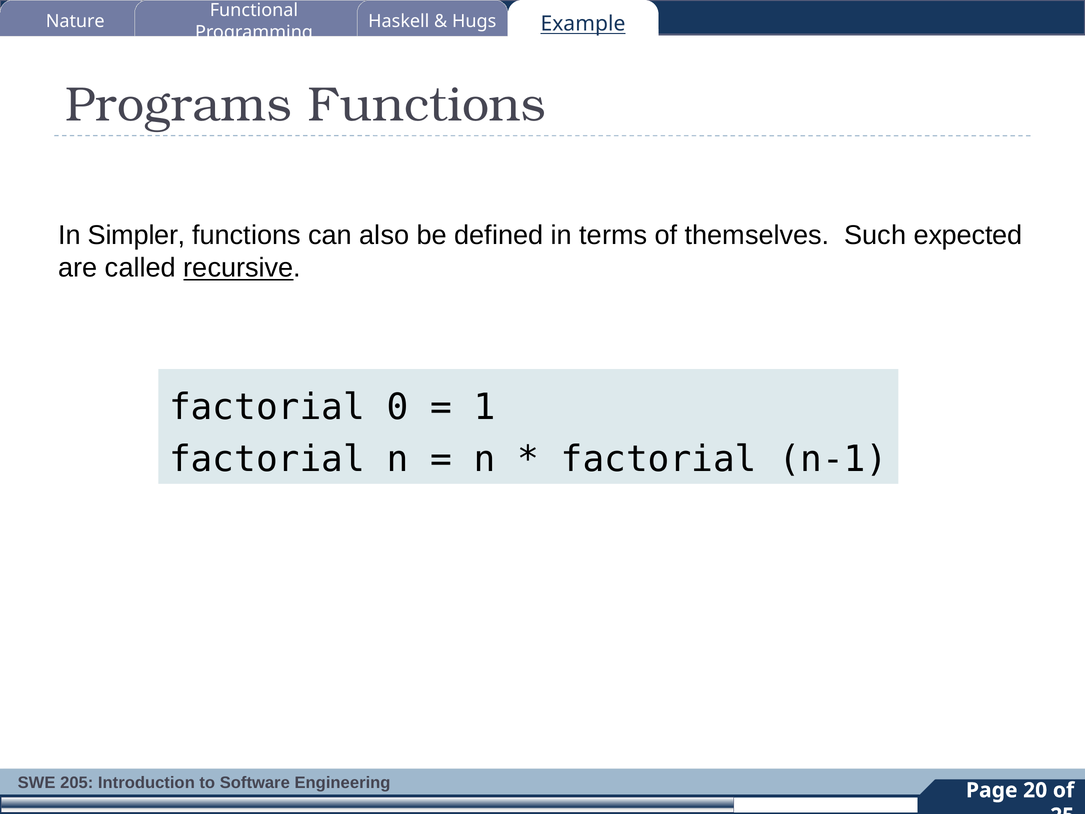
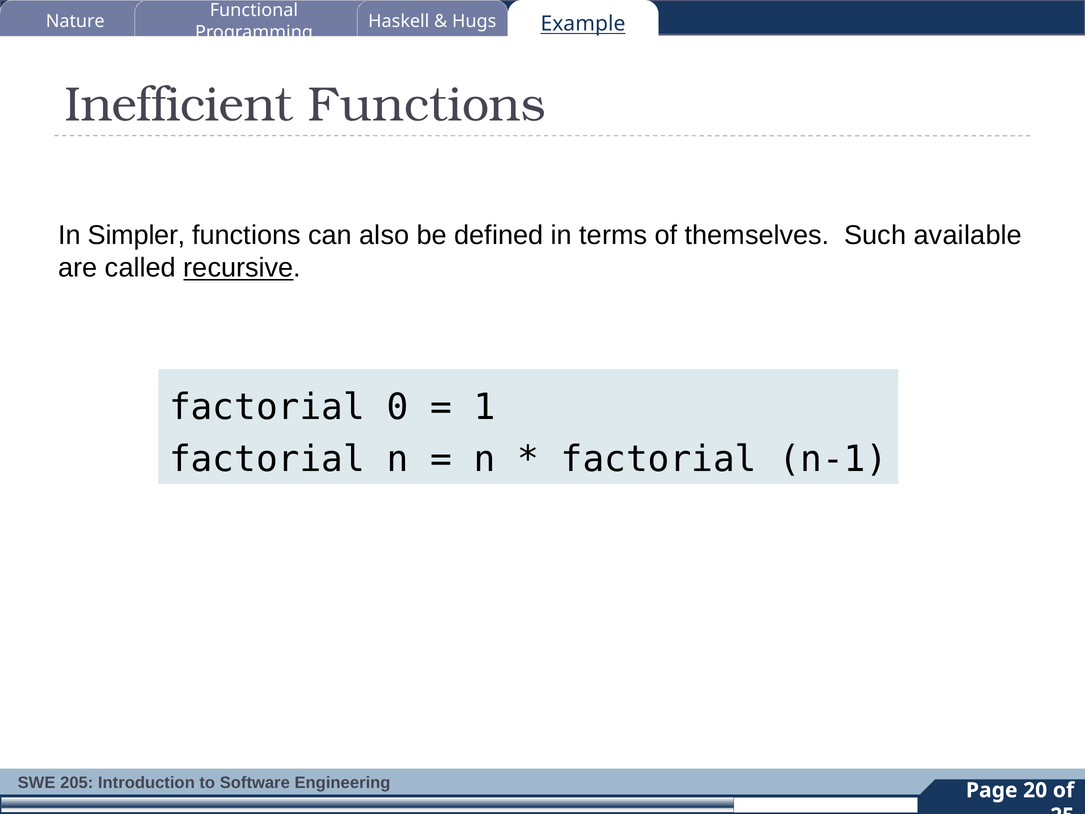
Programs: Programs -> Inefficient (179, 105)
expected: expected -> available (968, 235)
